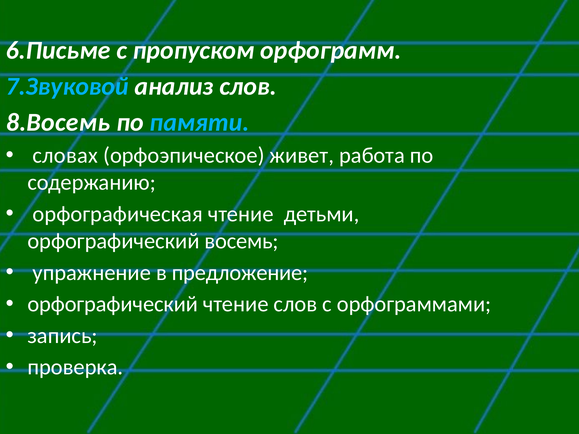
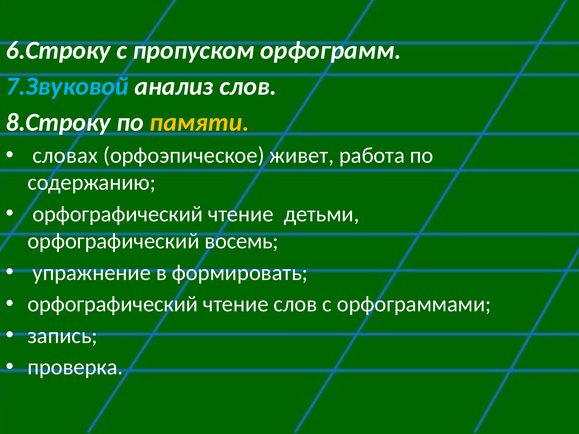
6.Письме: 6.Письме -> 6.Строку (58, 50)
8.Восемь: 8.Восемь -> 8.Строку (58, 122)
памяти colour: light blue -> yellow (199, 122)
орфографическая: орфографическая -> орфографический (118, 214)
предложение: предложение -> формировать (240, 273)
